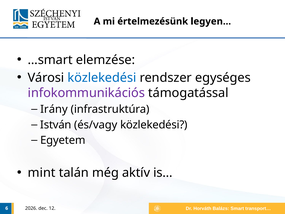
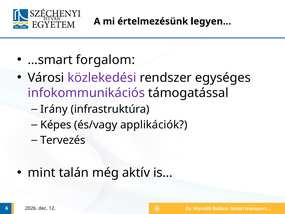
elemzése: elemzése -> forgalom (105, 60)
közlekedési colour: blue -> purple (102, 78)
István: István -> Képes (56, 125)
és/vagy közlekedési: közlekedési -> applikációk (154, 125)
Egyetem: Egyetem -> Tervezés (63, 140)
